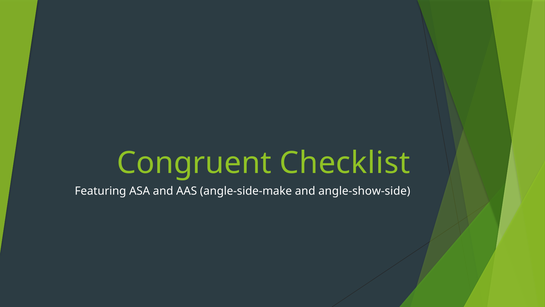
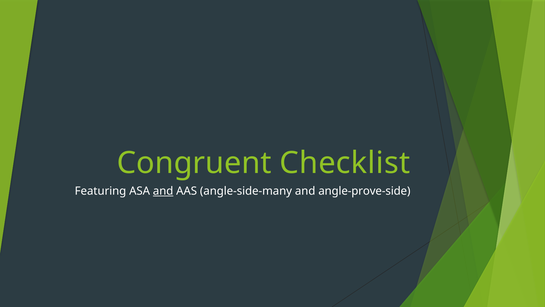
and underline: none -> present (163, 191)
angle-side-make: angle-side-make -> angle-side-many (246, 191)
angle-show-side: angle-show-side -> angle-prove-side (364, 191)
